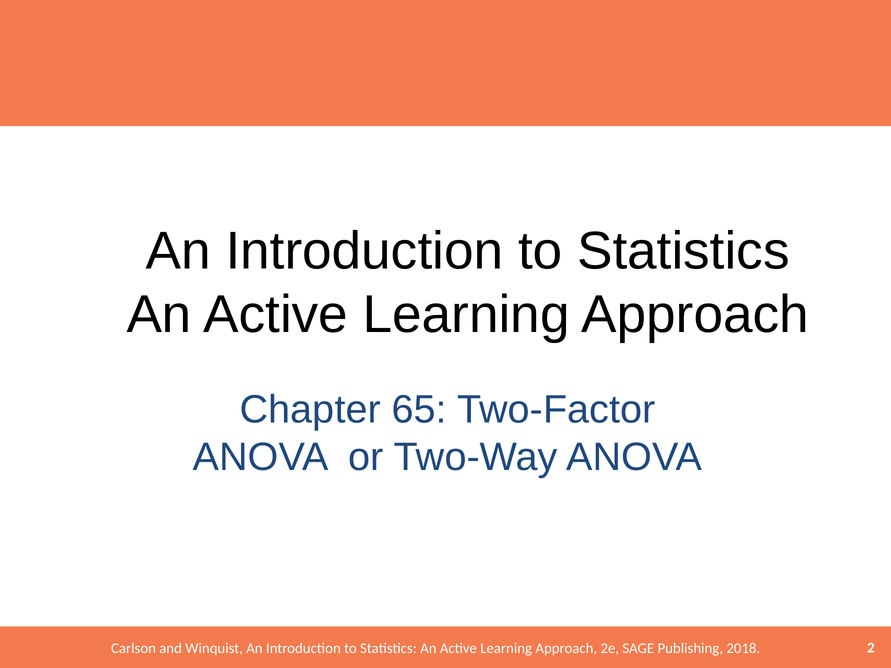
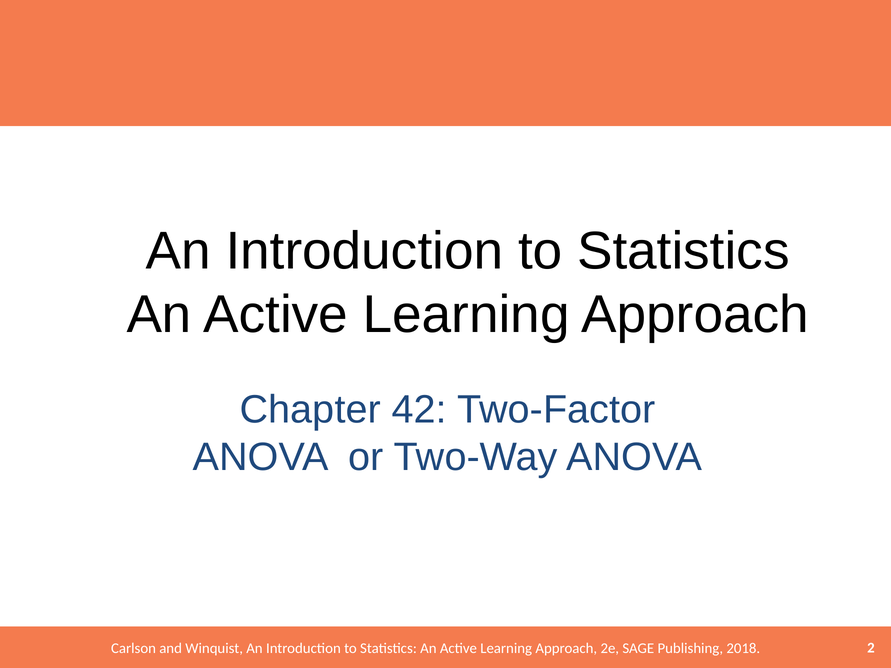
65: 65 -> 42 (419, 410)
